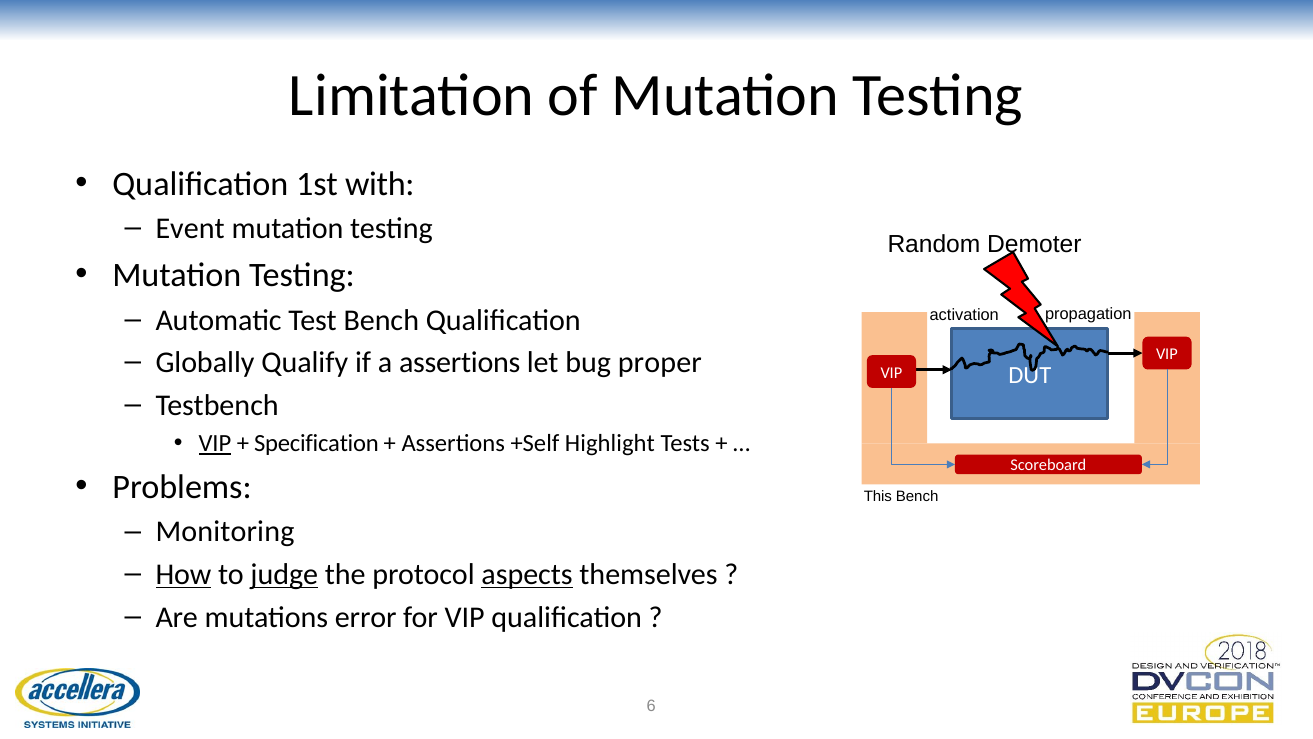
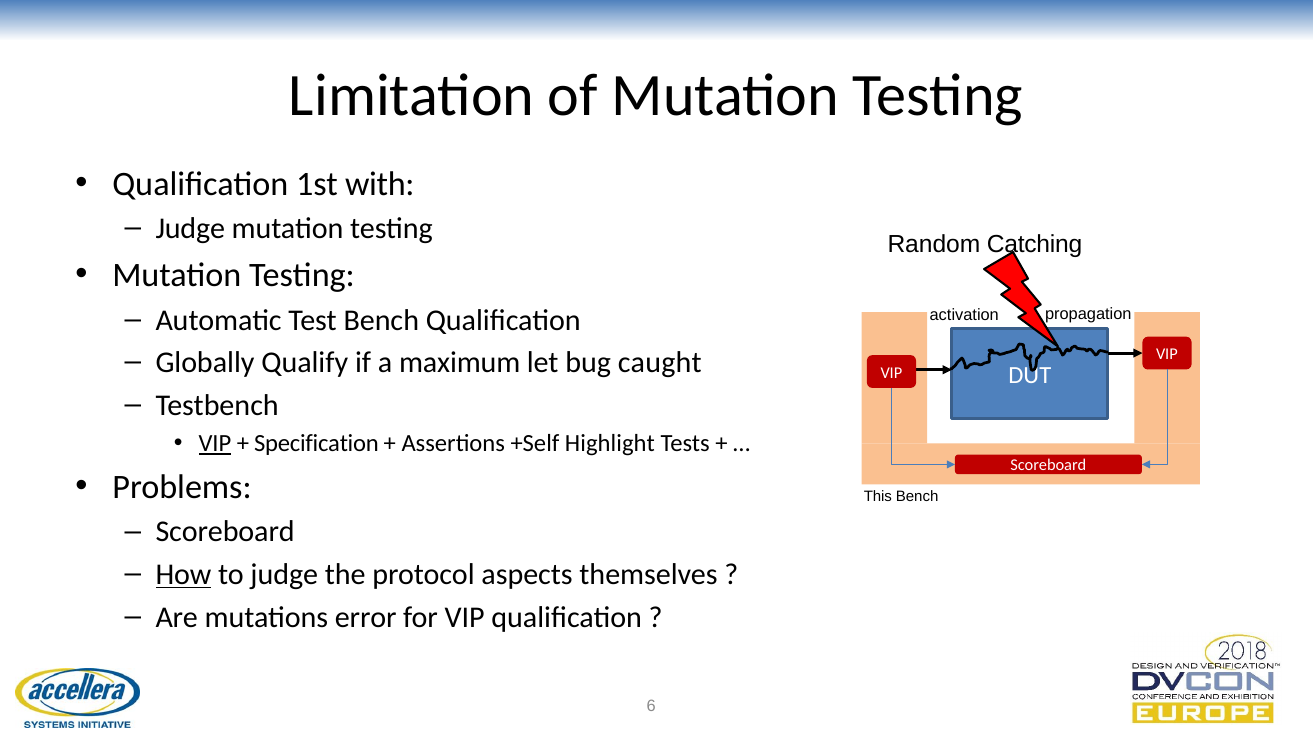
Event: Event -> Judge (190, 229)
Demoter: Demoter -> Catching (1035, 244)
a assertions: assertions -> maximum (460, 363)
proper: proper -> caught (660, 363)
Monitoring: Monitoring -> Scoreboard (225, 532)
judge underline: present -> none (284, 574)
aspects underline: present -> none (527, 574)
